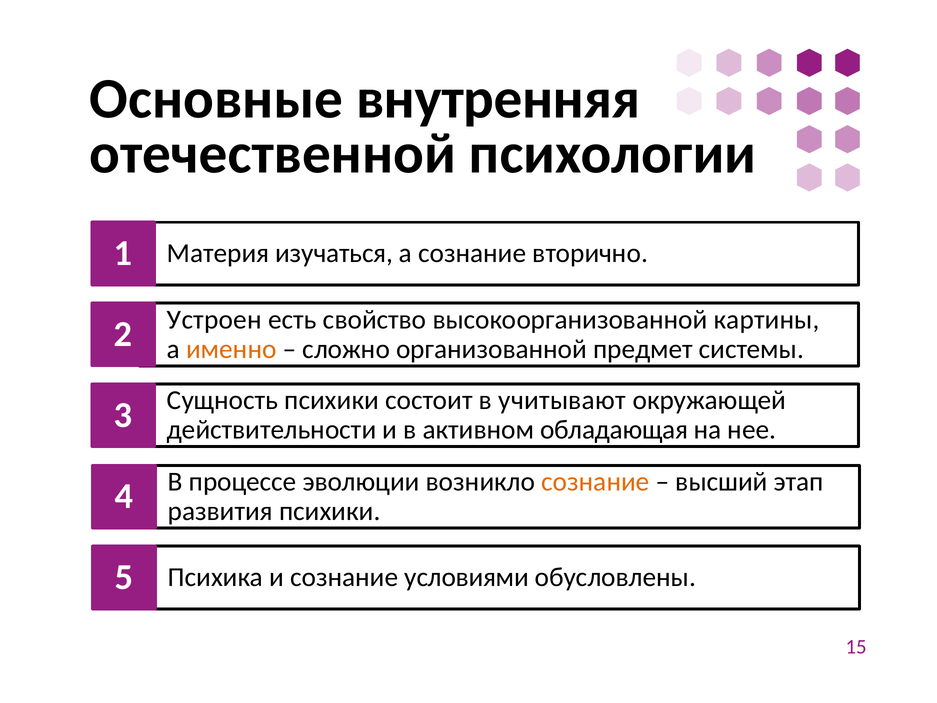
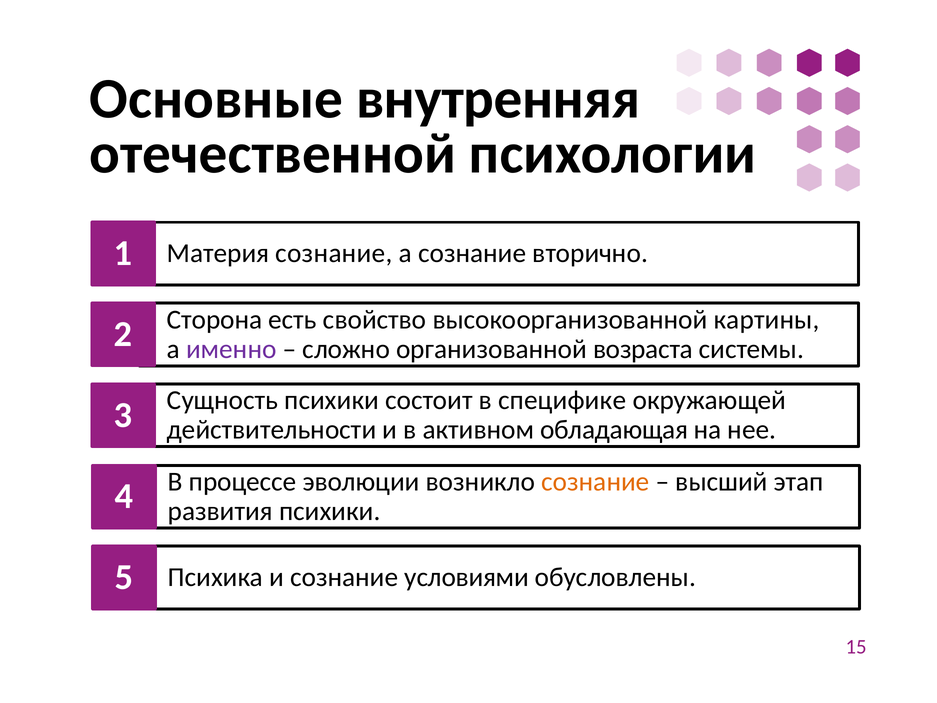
Материя изучаться: изучаться -> сознание (334, 253)
Устроен: Устроен -> Сторона (215, 319)
именно colour: orange -> purple (231, 349)
предмет: предмет -> возраста (643, 349)
учитывают: учитывают -> специфике (562, 400)
